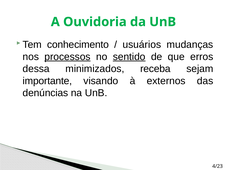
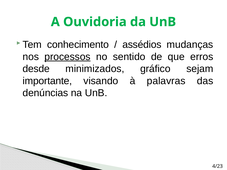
usuários: usuários -> assédios (142, 45)
sentido underline: present -> none (129, 57)
dessa: dessa -> desde (36, 69)
receba: receba -> gráfico (155, 69)
externos: externos -> palavras (166, 81)
